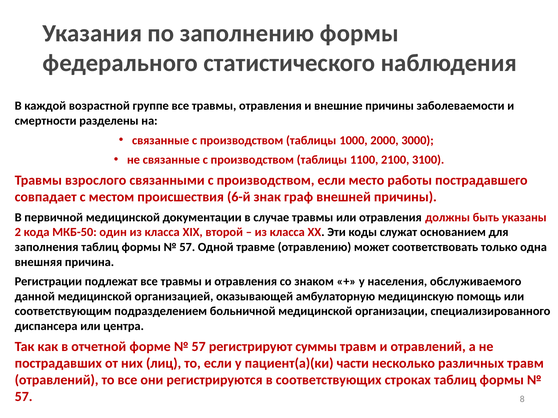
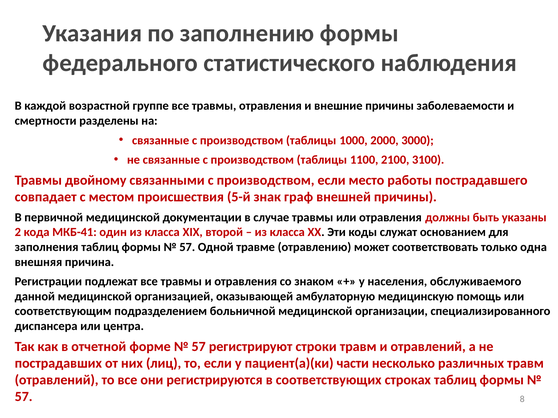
взрослого: взрослого -> двойному (96, 181)
6-й: 6-й -> 5-й (239, 197)
МКБ-50: МКБ-50 -> МКБ-41 (74, 232)
суммы: суммы -> строки (316, 347)
